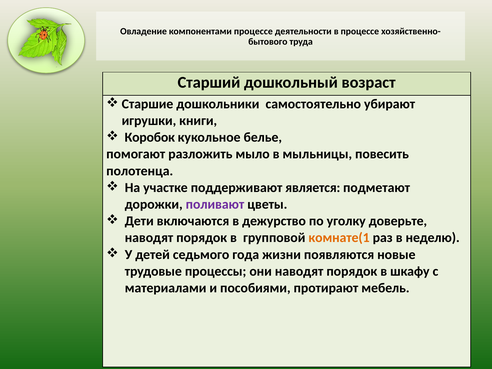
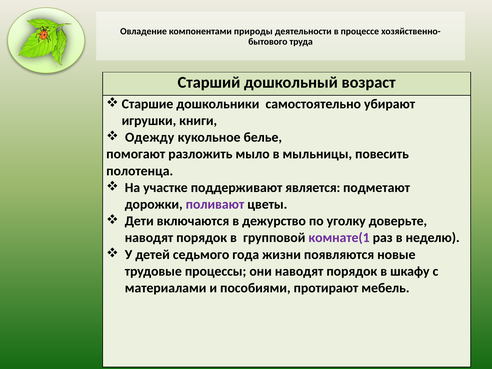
компонентами процессе: процессе -> природы (253, 31)
Коробок: Коробок -> Одежду (150, 137)
комнате(1 colour: orange -> purple (339, 238)
